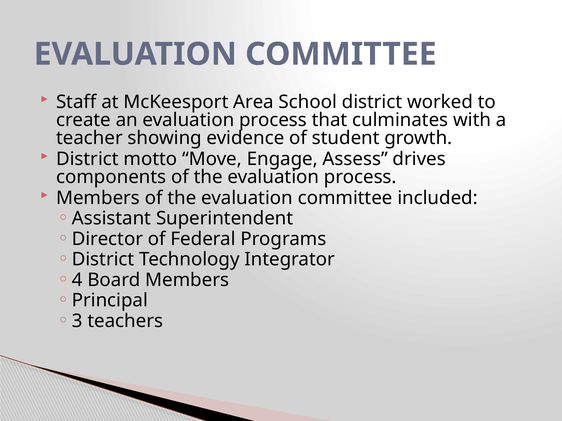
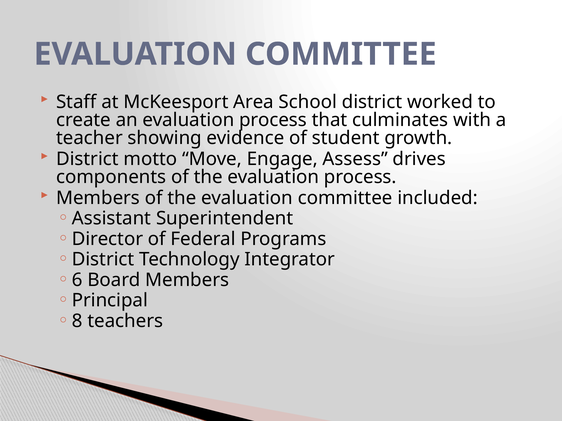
4: 4 -> 6 (77, 280)
3: 3 -> 8 (77, 321)
